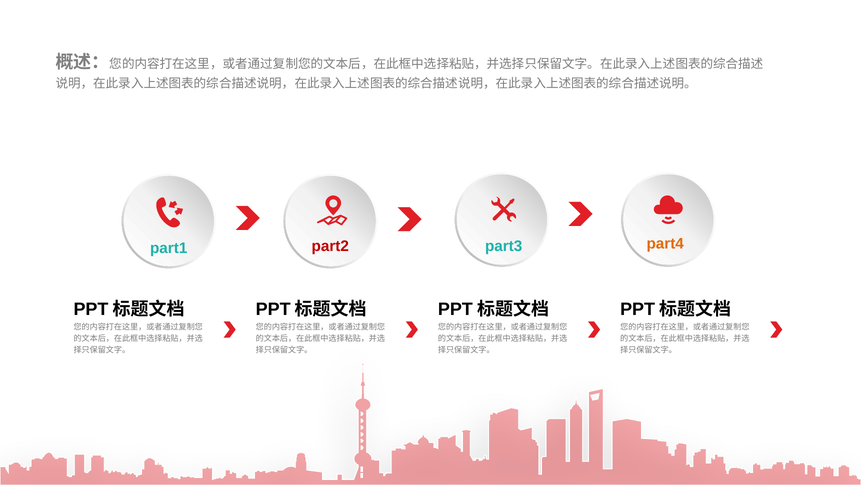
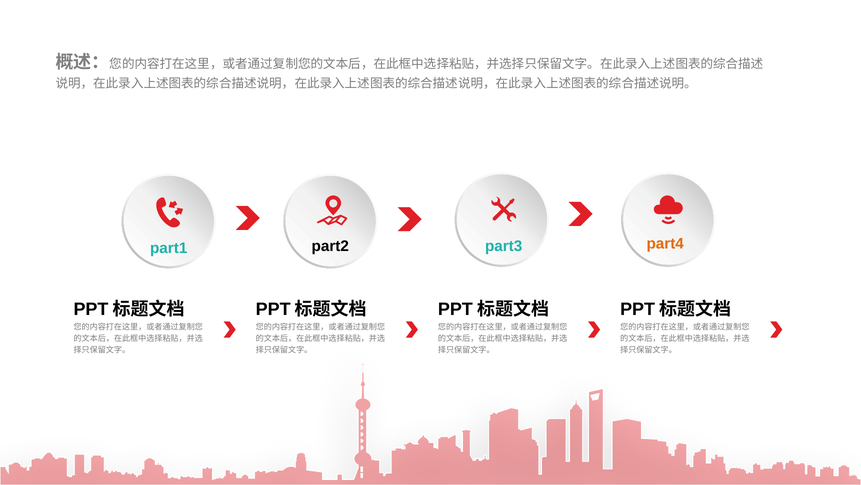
part2 colour: red -> black (330, 246)
